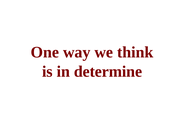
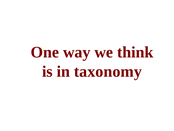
determine: determine -> taxonomy (108, 71)
